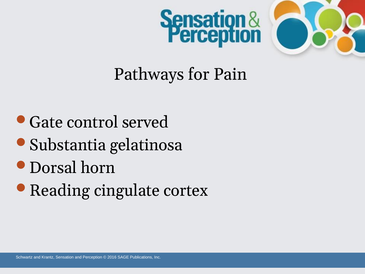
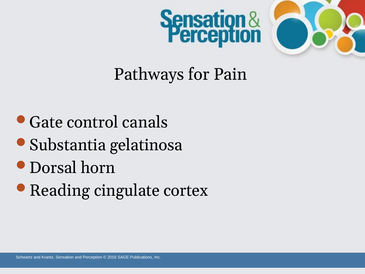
served: served -> canals (145, 122)
